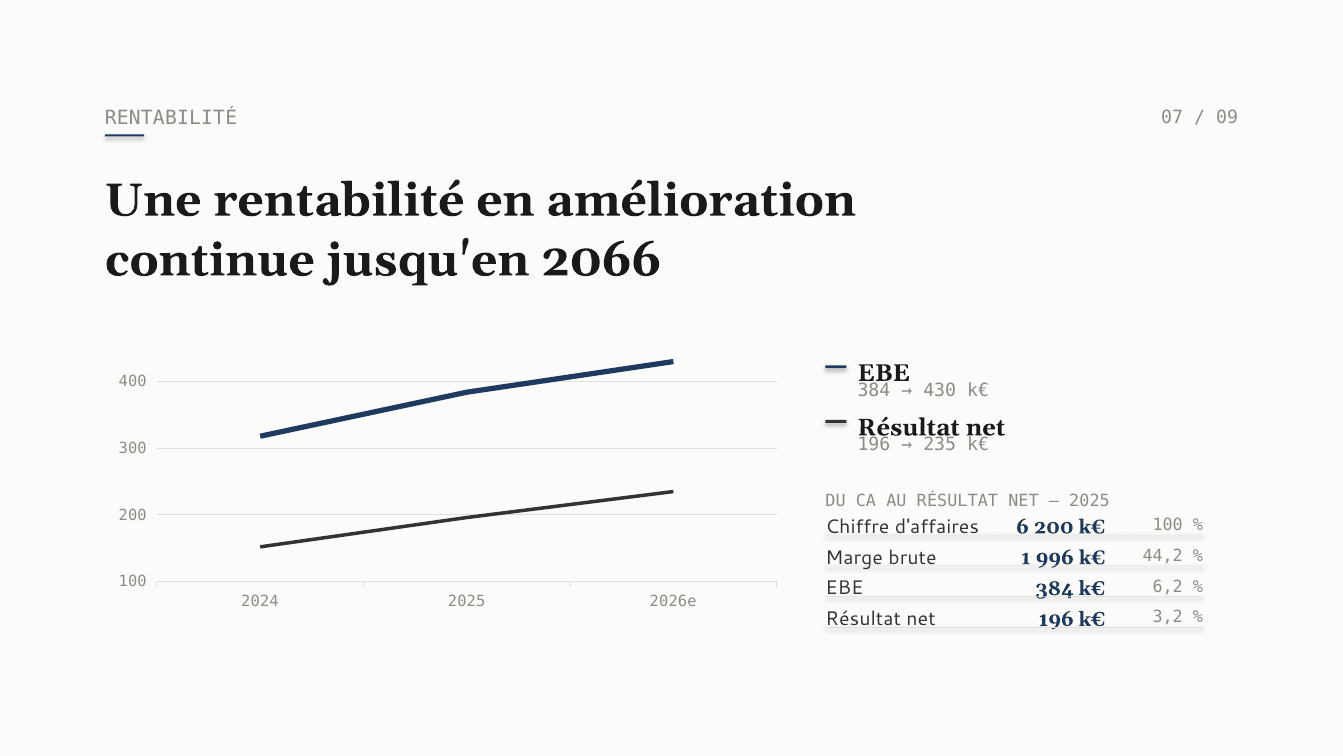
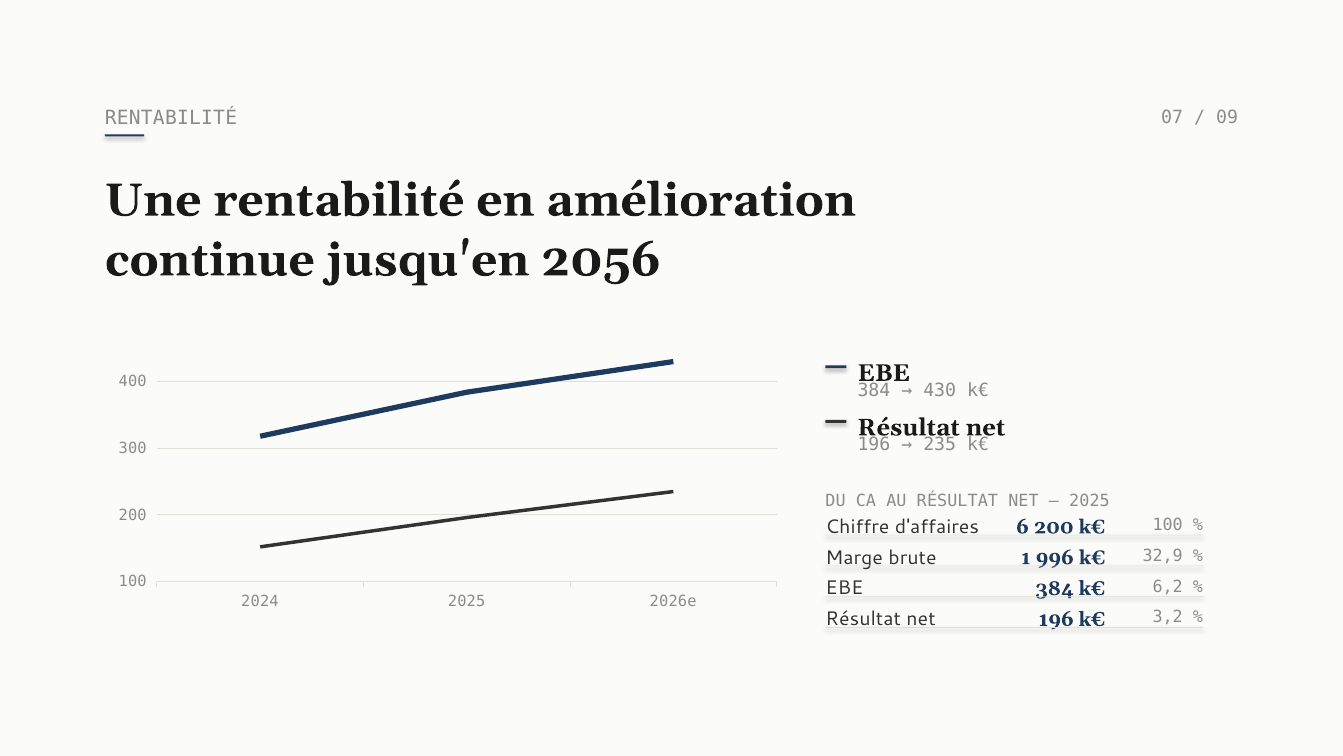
2066: 2066 -> 2056 (601, 260)
44,2: 44,2 -> 32,9 (1163, 555)
